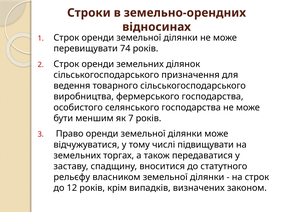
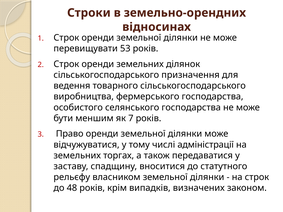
74: 74 -> 53 (125, 49)
підвищувати: підвищувати -> адміністрації (206, 145)
12: 12 -> 48 (72, 188)
